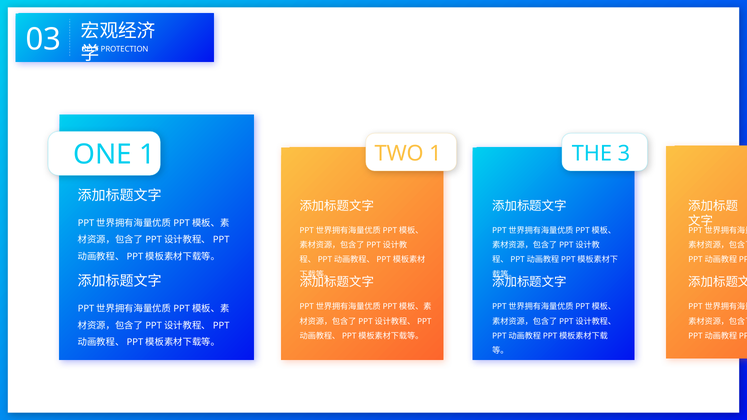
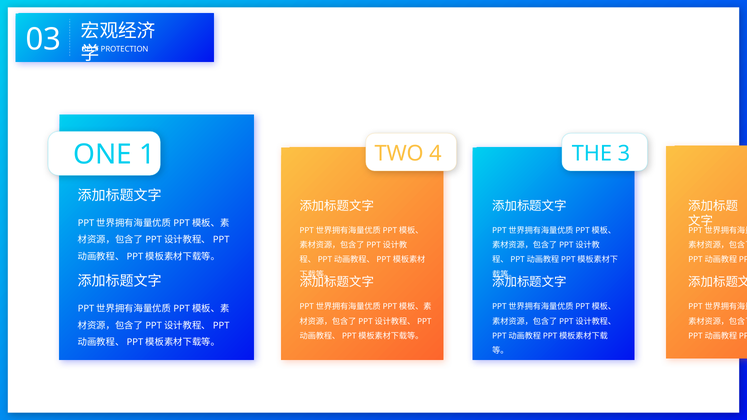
TWO 1: 1 -> 4 (435, 153)
